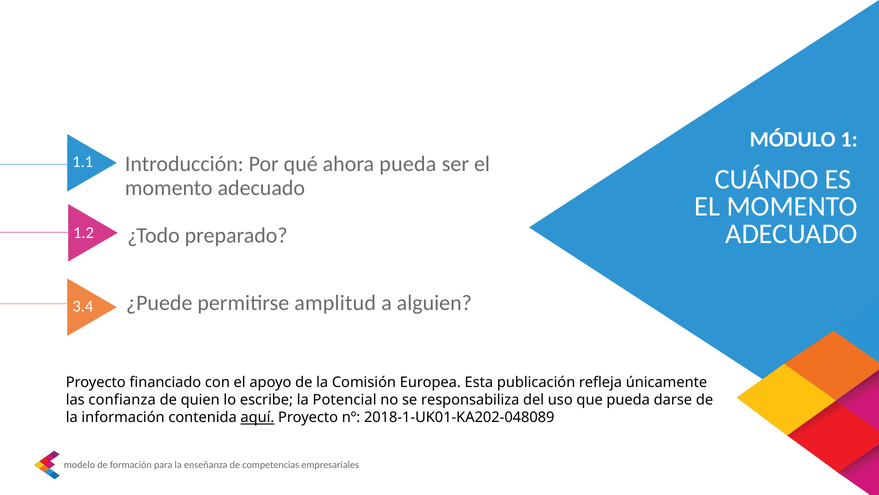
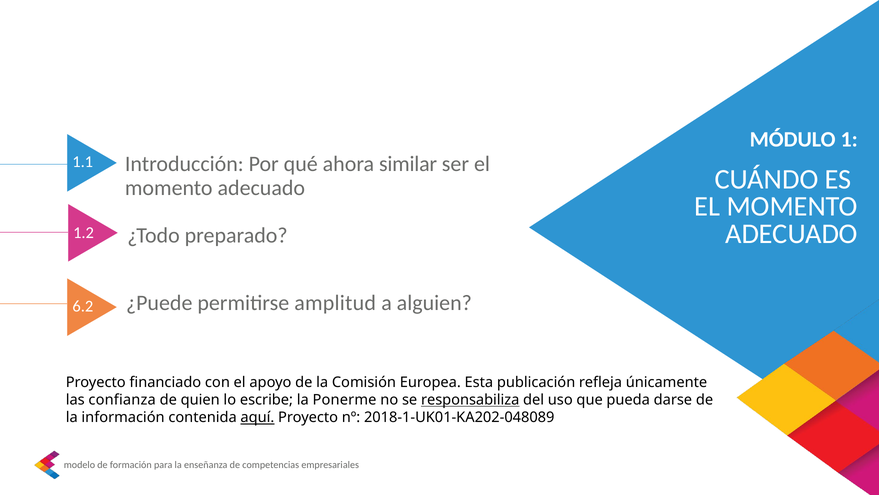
ahora pueda: pueda -> similar (408, 164)
3.4: 3.4 -> 6.2 (83, 306)
Potencial: Potencial -> Ponerme (345, 400)
responsabiliza underline: none -> present (470, 400)
